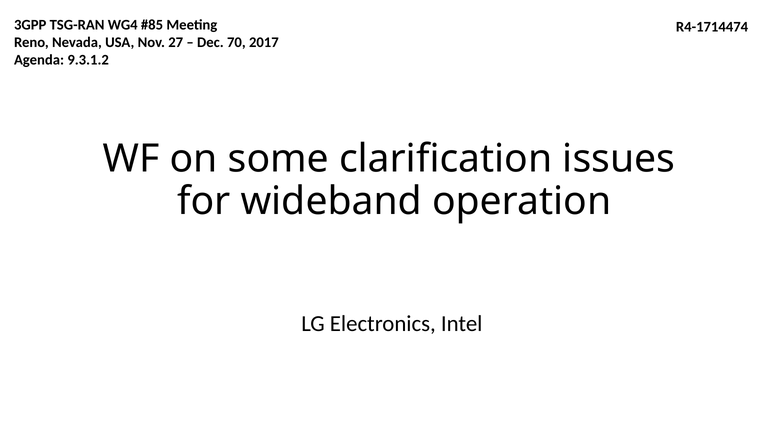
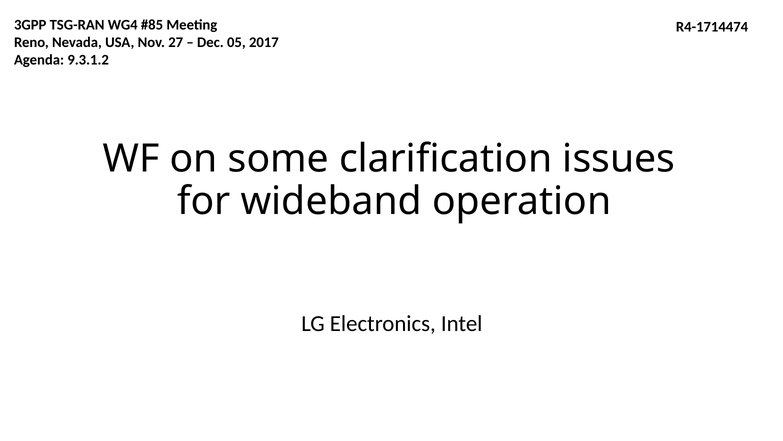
70: 70 -> 05 (236, 42)
